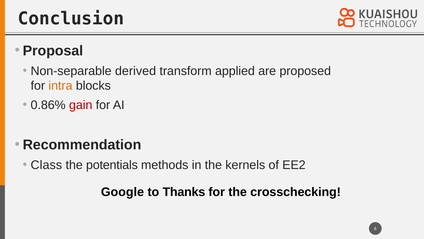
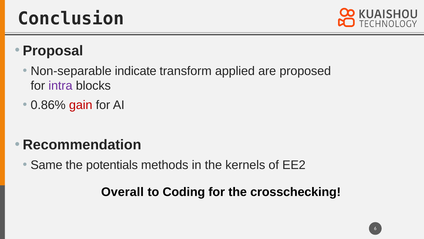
derived: derived -> indicate (136, 71)
intra colour: orange -> purple (60, 86)
Class: Class -> Same (46, 165)
Google: Google -> Overall (122, 192)
Thanks: Thanks -> Coding (184, 192)
